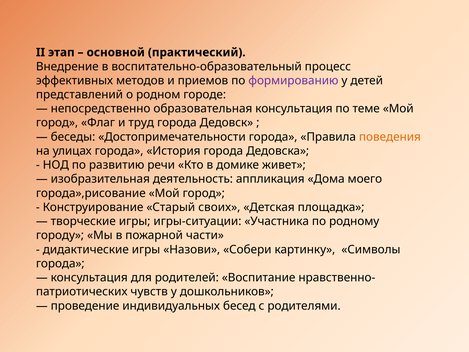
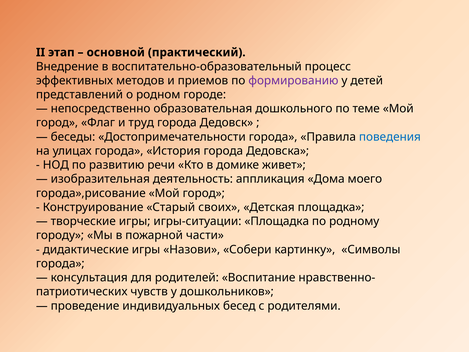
образовательная консультация: консультация -> дошкольного (294, 109)
поведения colour: orange -> blue (390, 137)
игры-ситуации Участника: Участника -> Площадка (277, 221)
